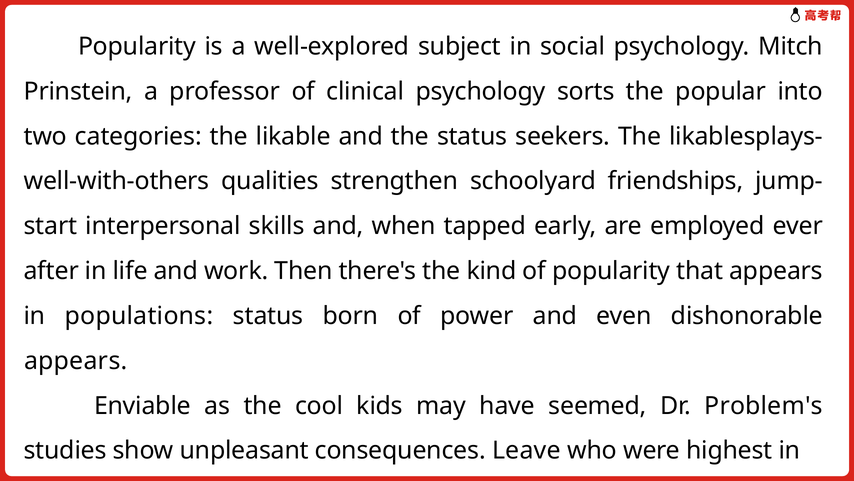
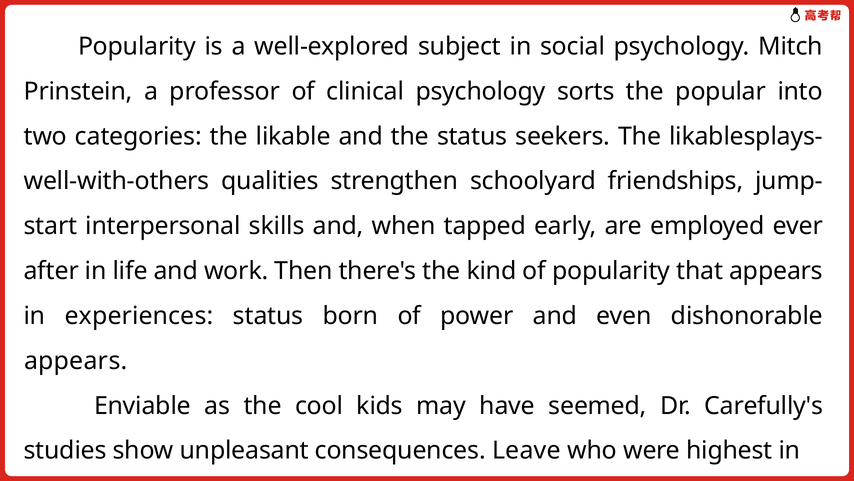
populations: populations -> experiences (139, 316)
Problem's: Problem's -> Carefully's (764, 405)
